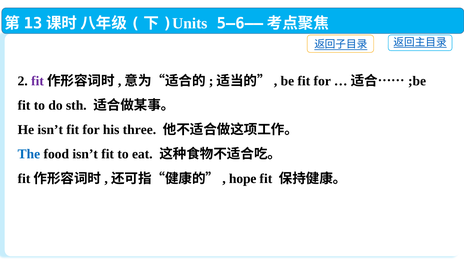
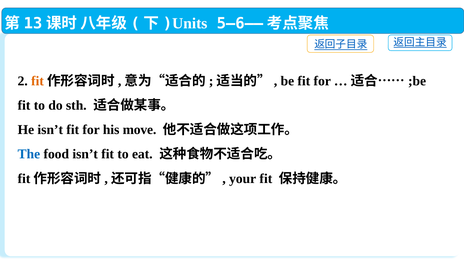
fit colour: purple -> orange (38, 81)
three: three -> move (139, 130)
hope: hope -> your (243, 179)
